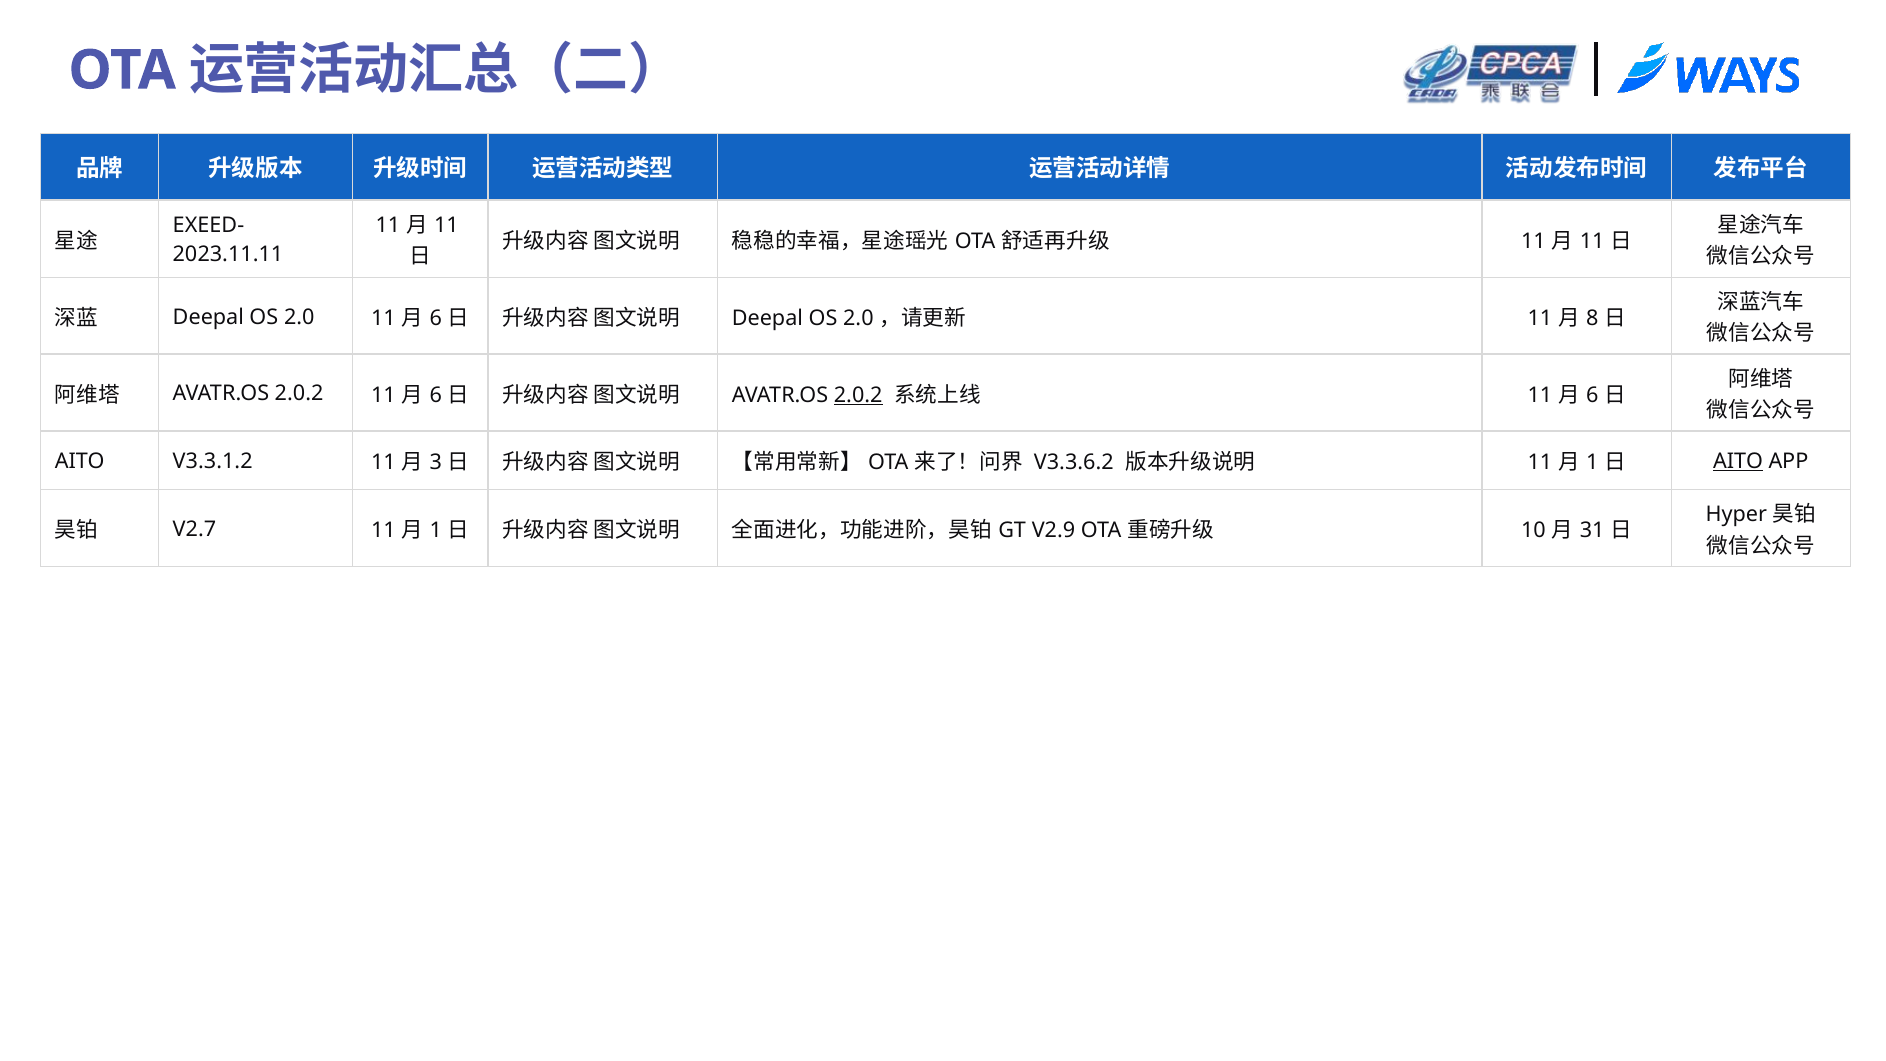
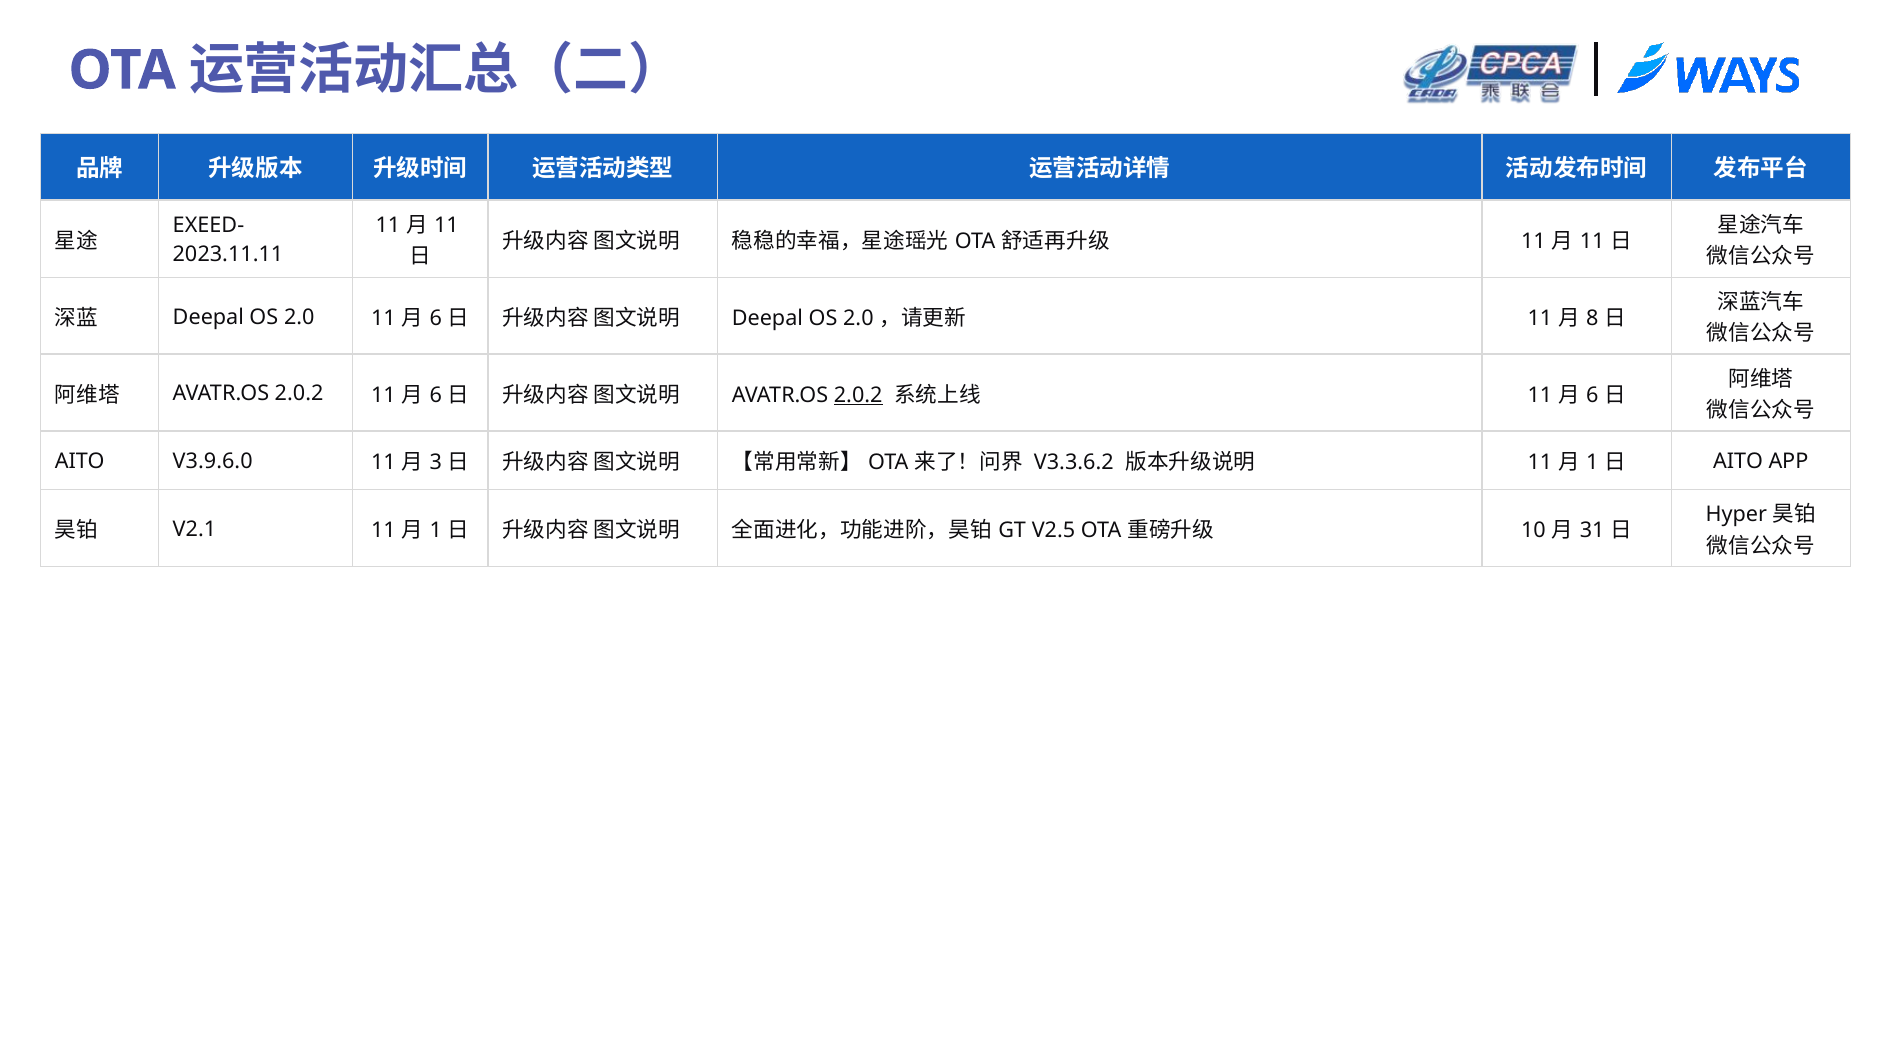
V3.3.1.2: V3.3.1.2 -> V3.9.6.0 (213, 461)
AITO underline: present -> none (1738, 461)
V2.7: V2.7 -> V2.1 (194, 529)
V2.9: V2.9 -> V2.5 (1054, 530)
